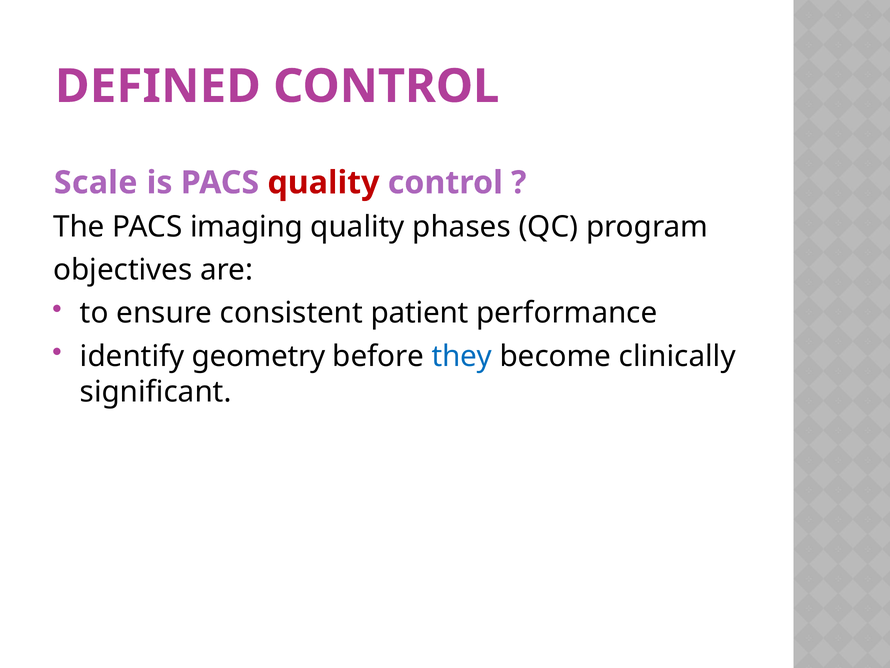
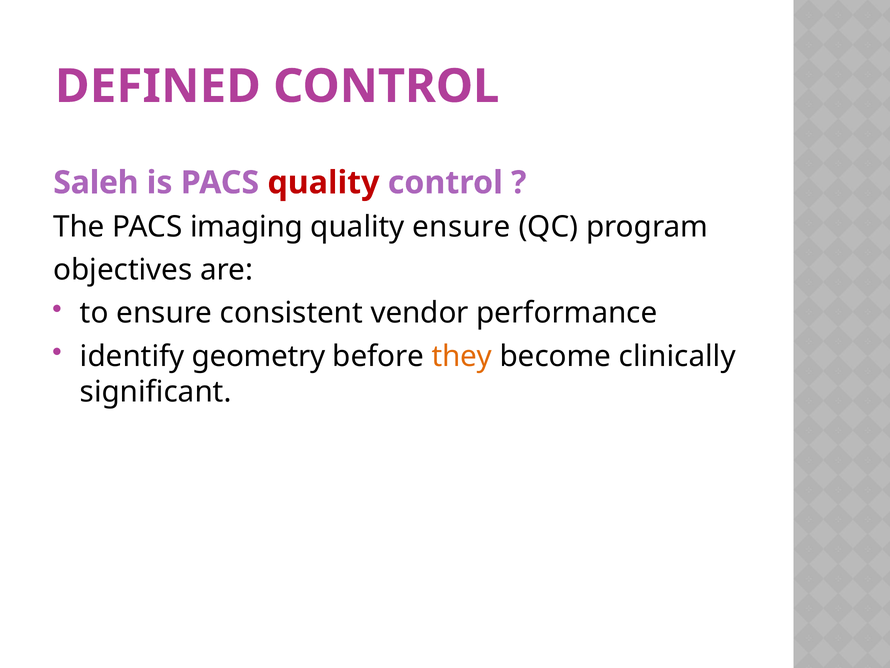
Scale: Scale -> Saleh (96, 183)
quality phases: phases -> ensure (461, 227)
patient: patient -> vendor (420, 313)
they colour: blue -> orange (462, 356)
